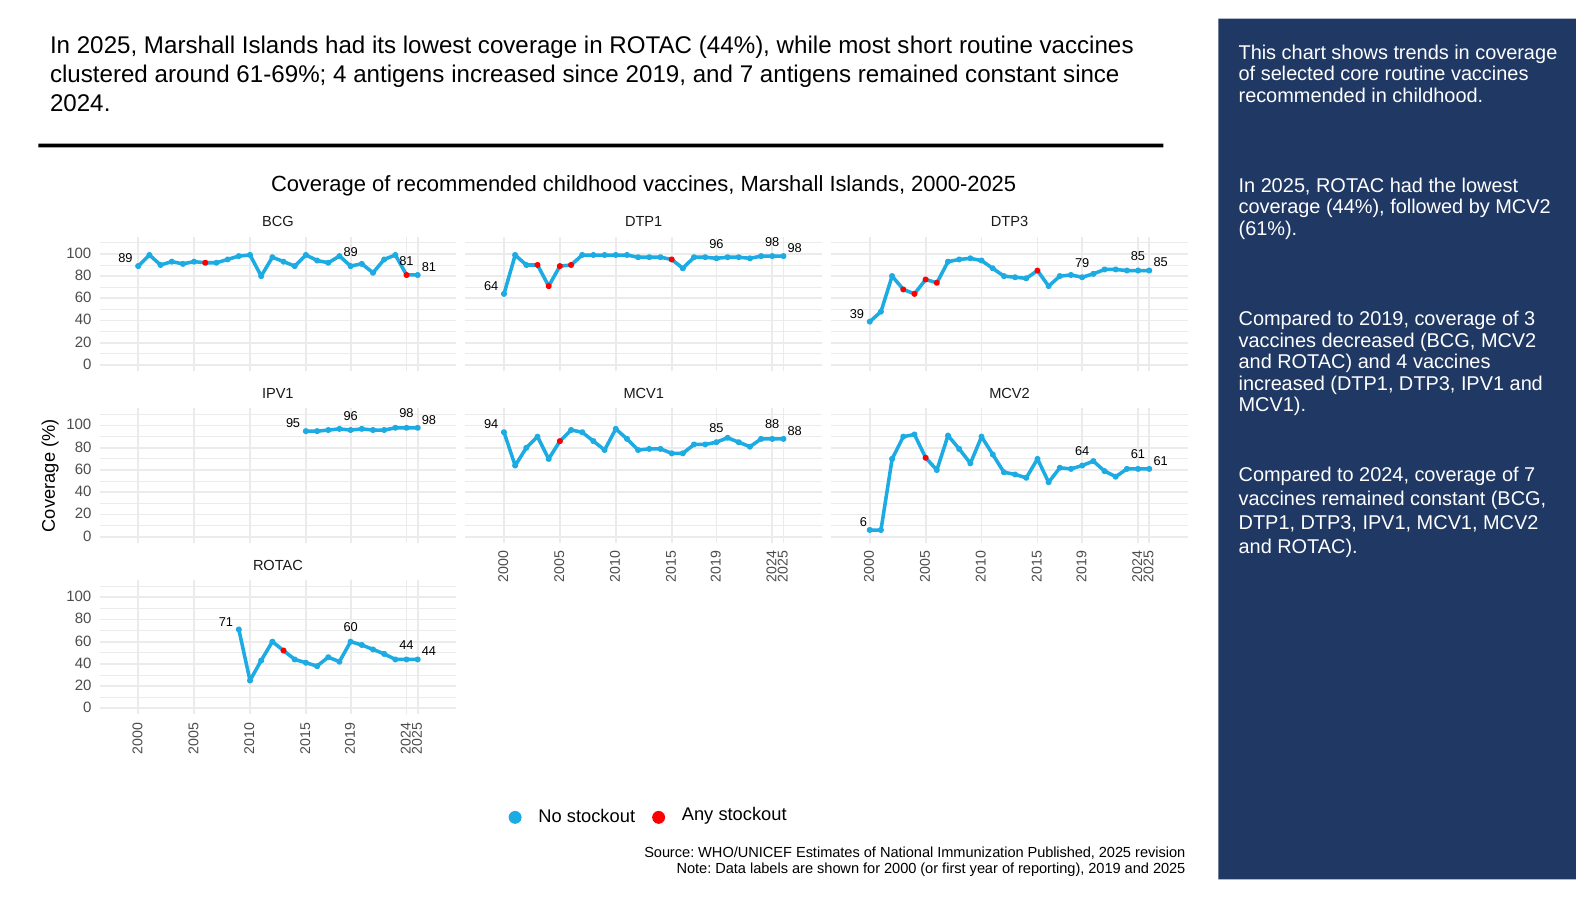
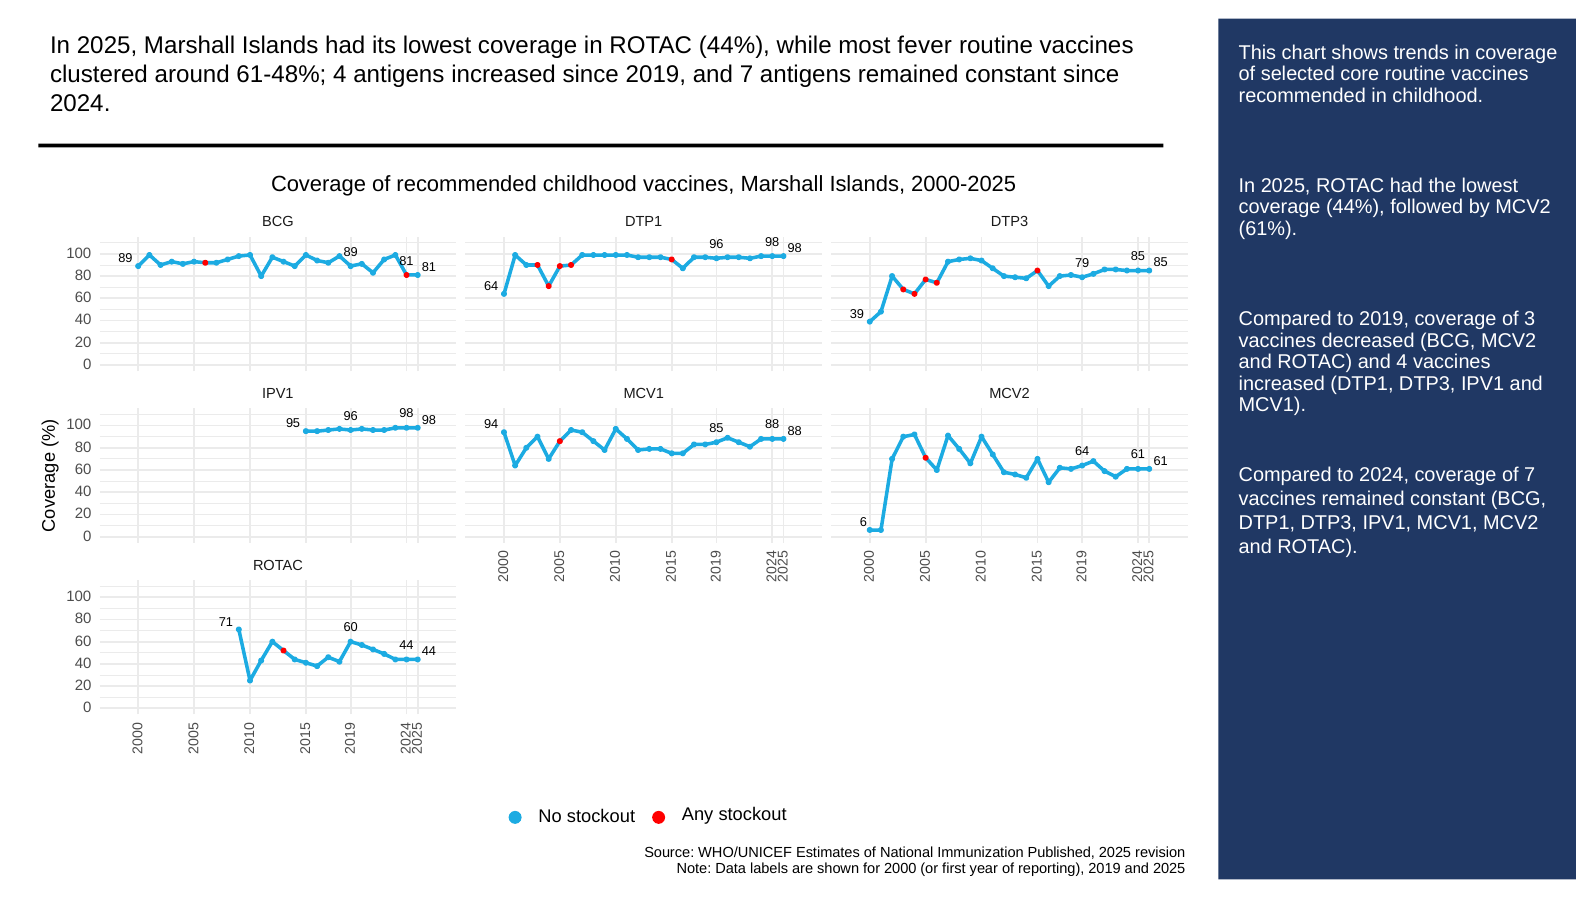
short: short -> fever (925, 46)
61-69%: 61-69% -> 61-48% (281, 75)
